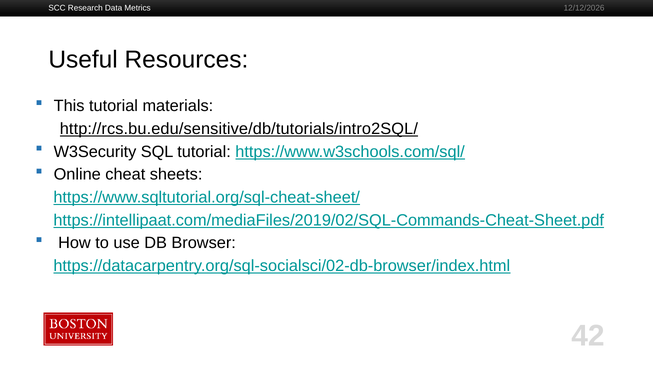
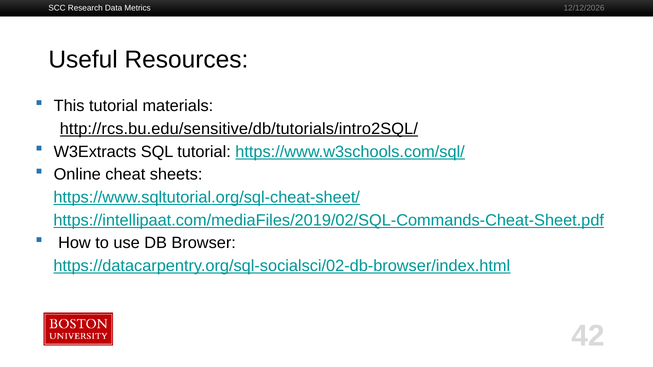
W3Security: W3Security -> W3Extracts (95, 152)
